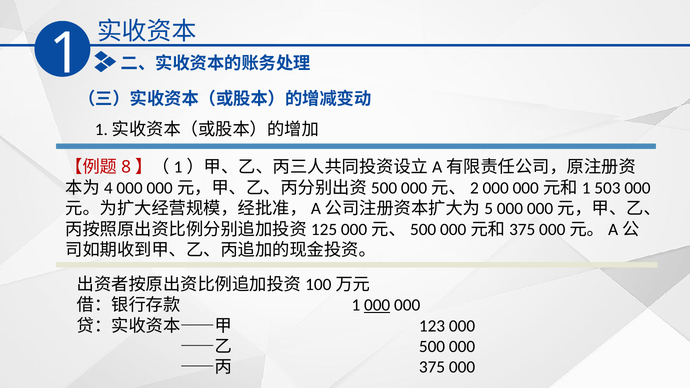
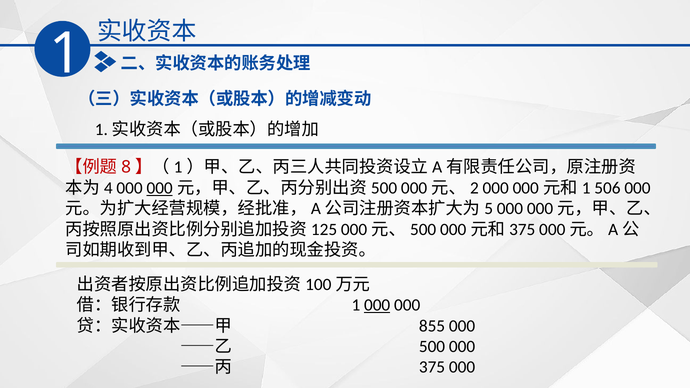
000 underline: none -> present (160, 188)
503: 503 -> 506 (607, 188)
123: 123 -> 855 (432, 326)
